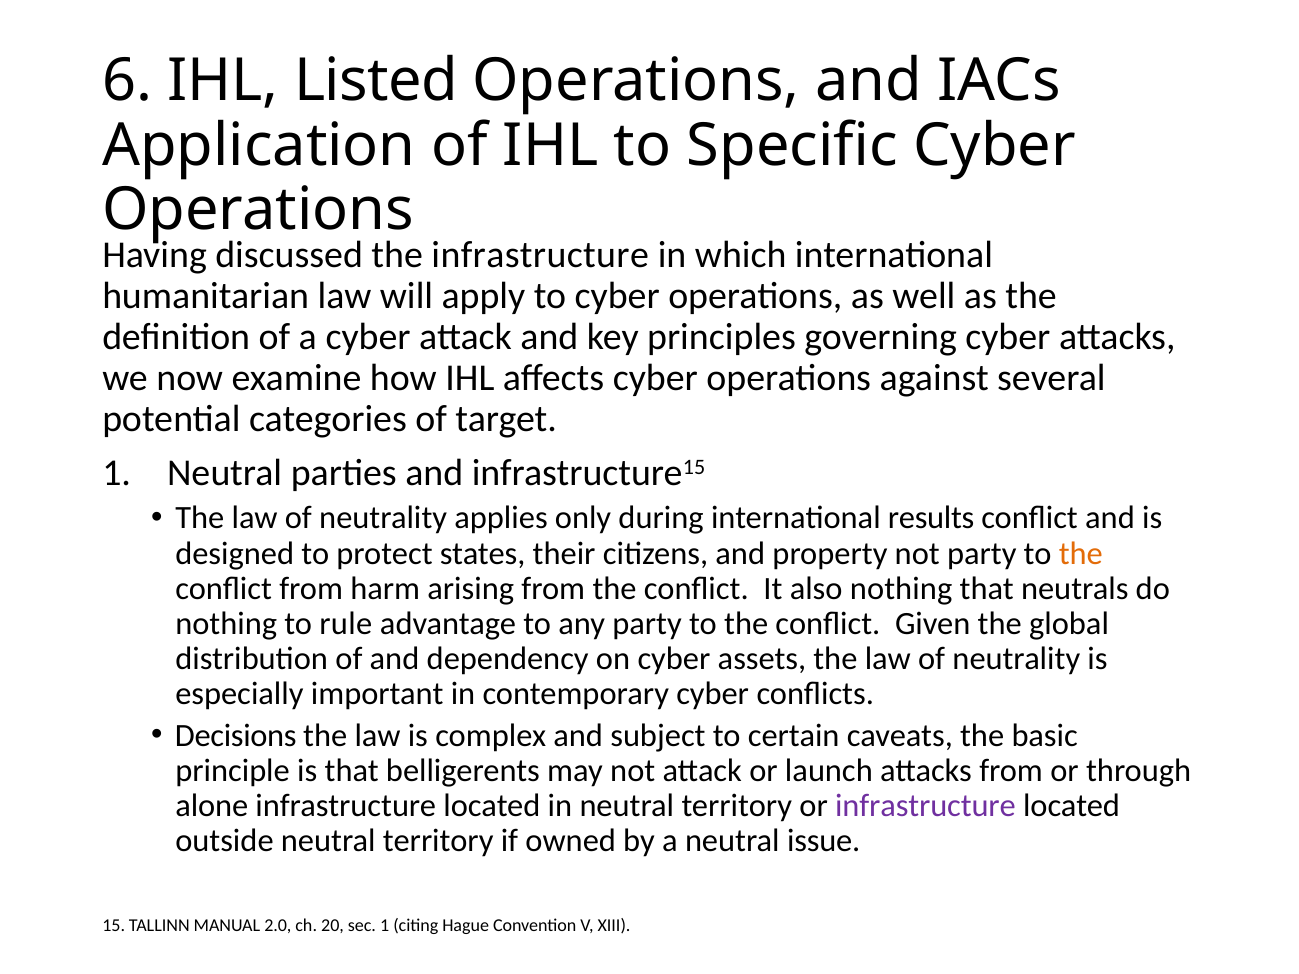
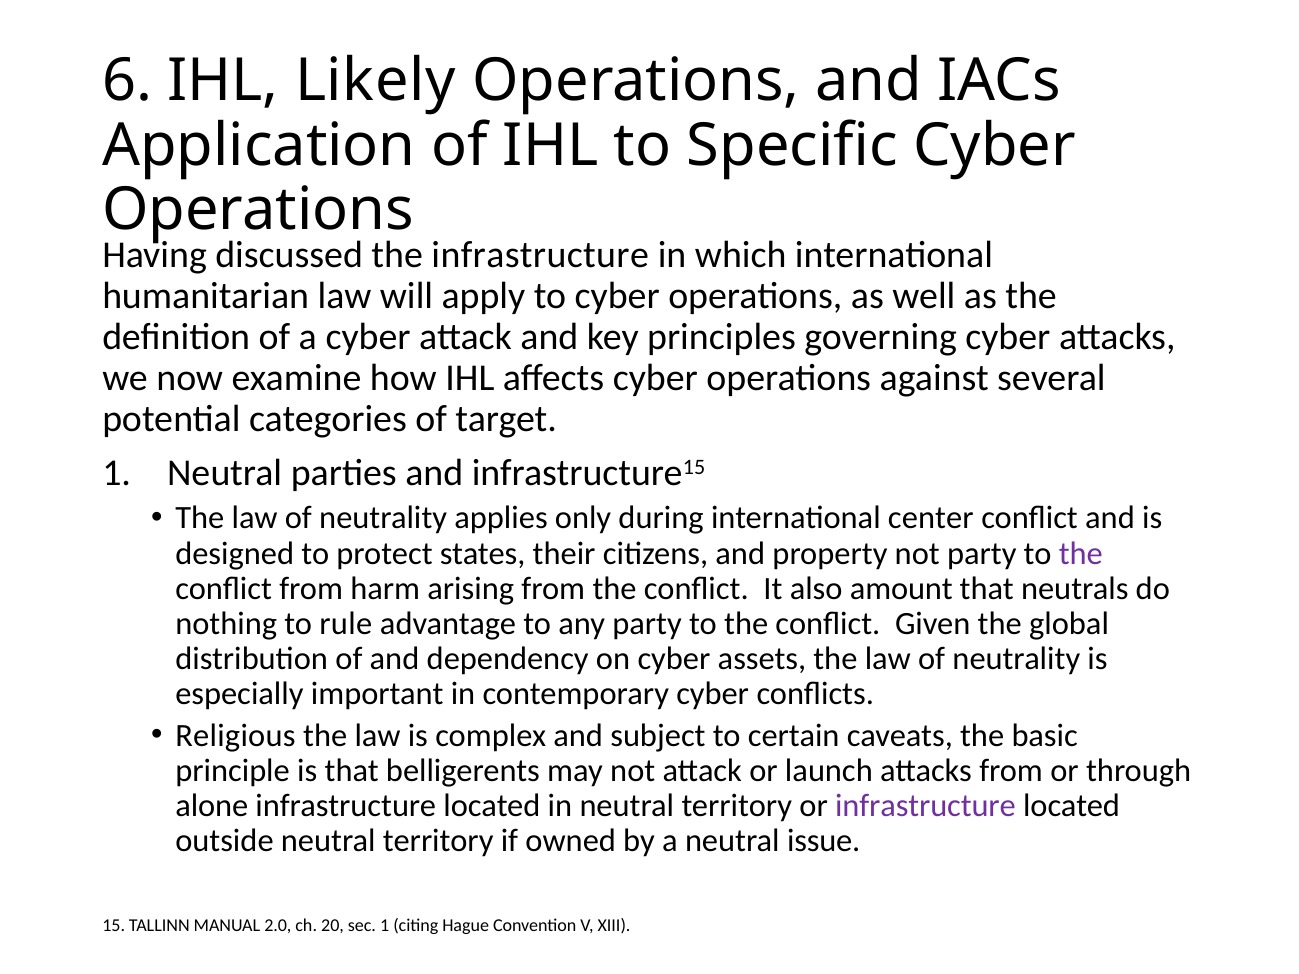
Listed: Listed -> Likely (375, 81)
results: results -> center (931, 518)
the colour: orange -> purple (1081, 553)
also nothing: nothing -> amount (901, 589)
Decisions: Decisions -> Religious (235, 736)
